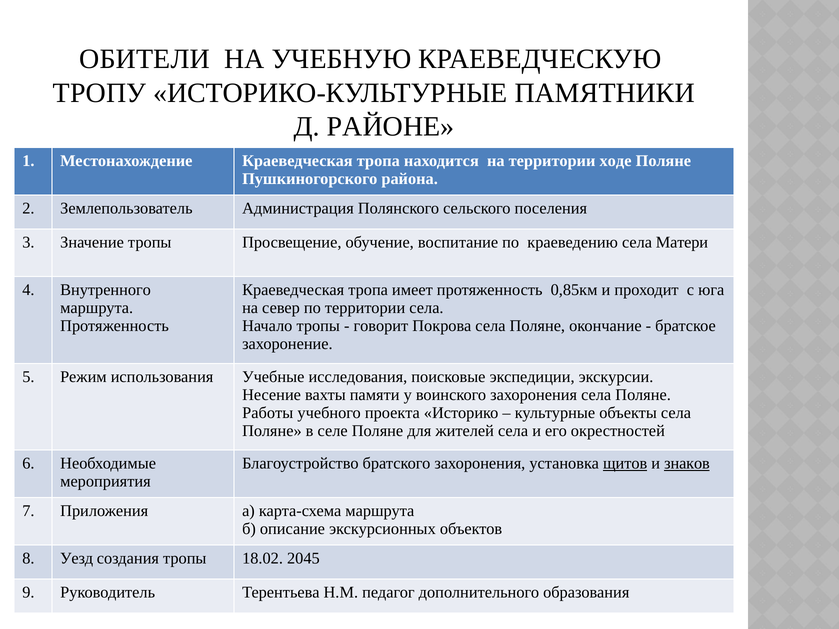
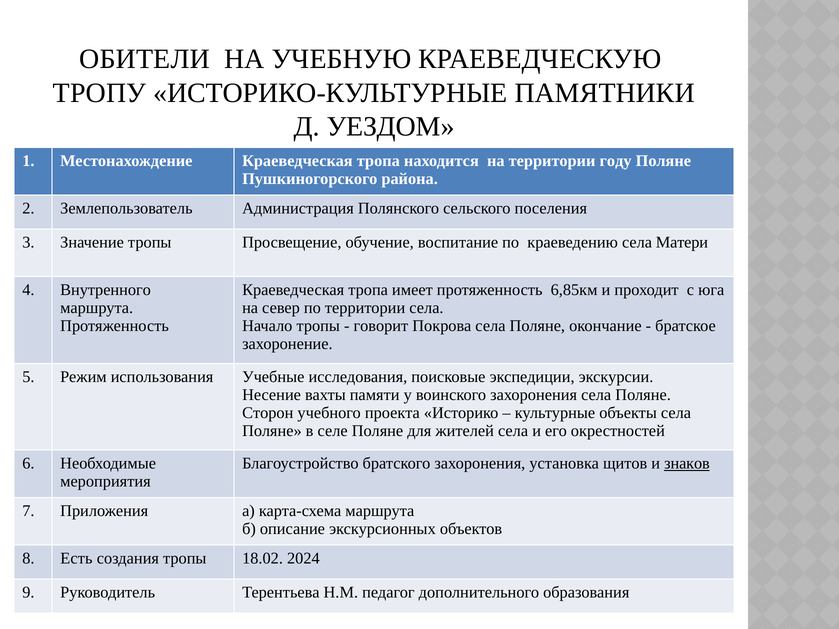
РАЙОНЕ: РАЙОНЕ -> УЕЗДОМ (391, 126)
ходе: ходе -> году (616, 161)
0,85км: 0,85км -> 6,85км (574, 290)
Работы: Работы -> Сторон (268, 413)
щитов underline: present -> none (625, 463)
Уезд: Уезд -> Есть (76, 559)
2045: 2045 -> 2024 (303, 559)
